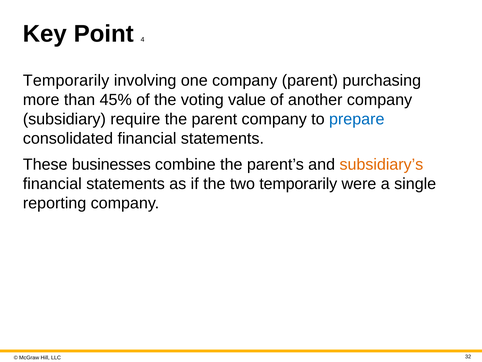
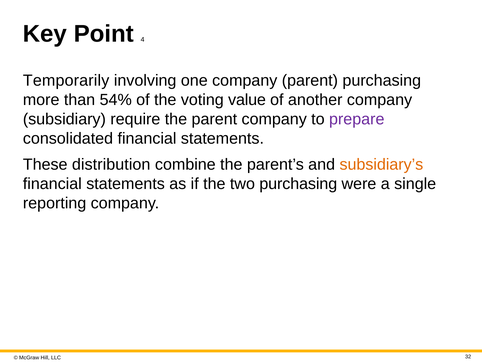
45%: 45% -> 54% (116, 100)
prepare colour: blue -> purple (357, 119)
businesses: businesses -> distribution (111, 164)
two temporarily: temporarily -> purchasing (298, 184)
